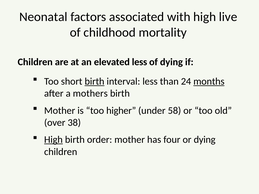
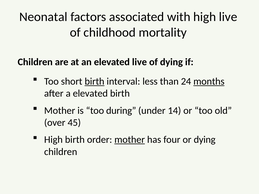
elevated less: less -> live (139, 62)
a mothers: mothers -> elevated (90, 93)
higher: higher -> during (121, 111)
58: 58 -> 14 (174, 111)
38: 38 -> 45 (74, 123)
High underline: present -> none (53, 140)
mother underline: none -> present (130, 140)
